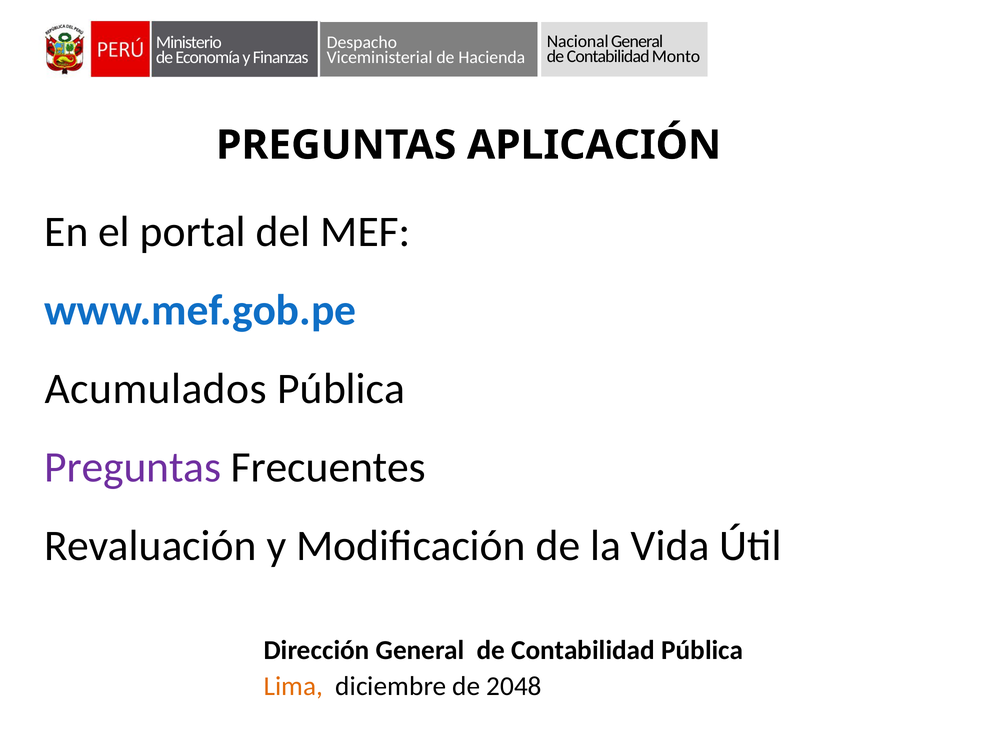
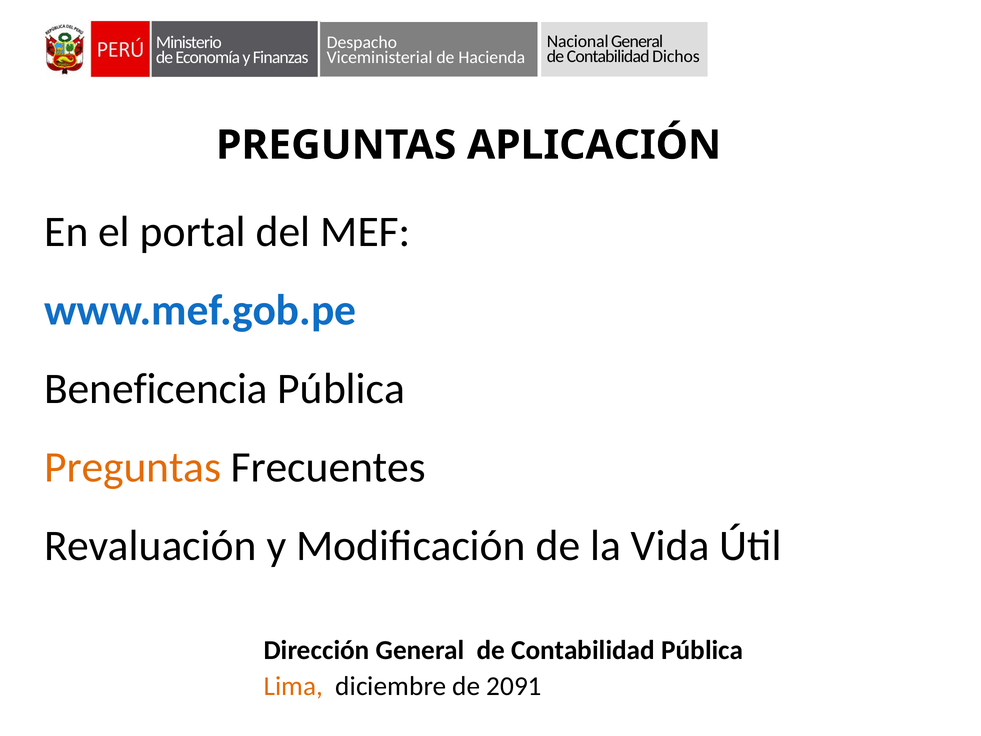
Monto: Monto -> Dichos (676, 56)
Acumulados: Acumulados -> Beneficencia (156, 389)
Preguntas colour: purple -> orange (133, 467)
2048: 2048 -> 2091 (514, 686)
